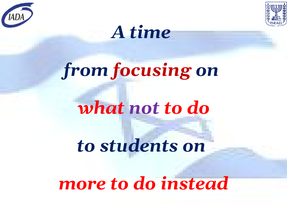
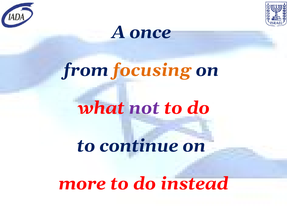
time: time -> once (150, 32)
focusing colour: red -> orange (152, 70)
students: students -> continue (139, 146)
